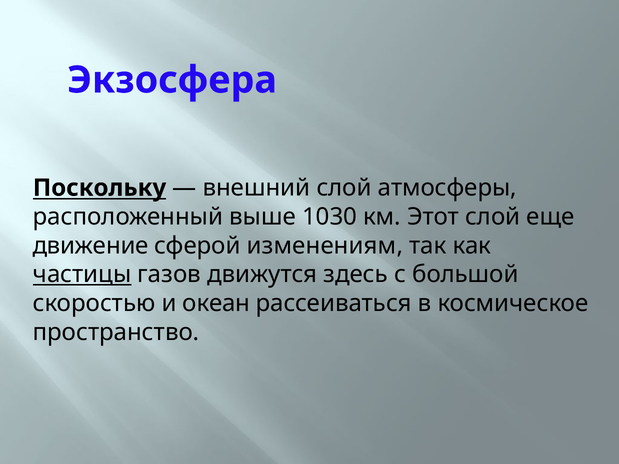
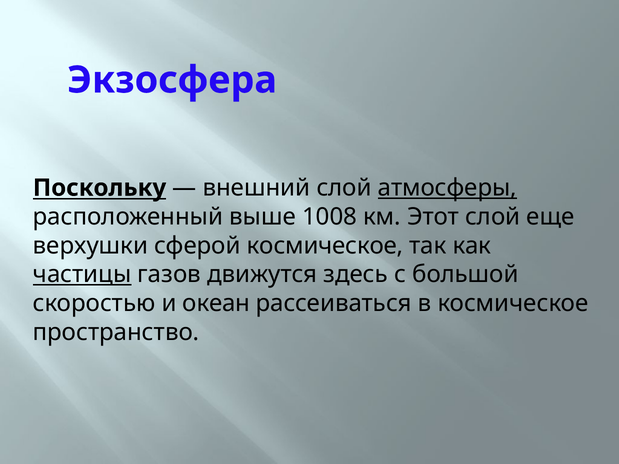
атмосферы underline: none -> present (447, 188)
1030: 1030 -> 1008 (330, 217)
движение: движение -> верхушки (90, 246)
сферой изменениям: изменениям -> космическое (325, 246)
